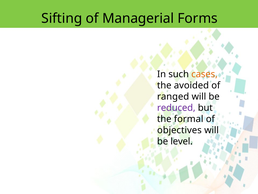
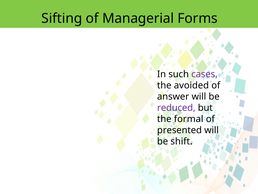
cases colour: orange -> purple (204, 74)
ranged: ranged -> answer (173, 96)
objectives: objectives -> presented (179, 130)
level: level -> shift (182, 141)
